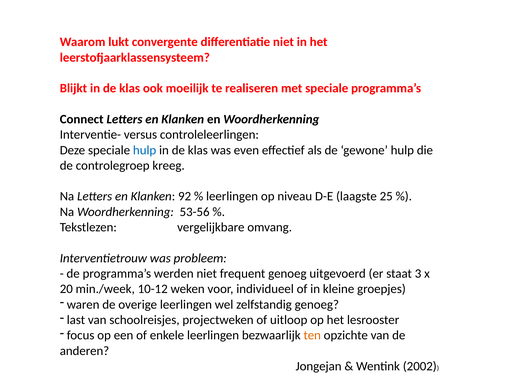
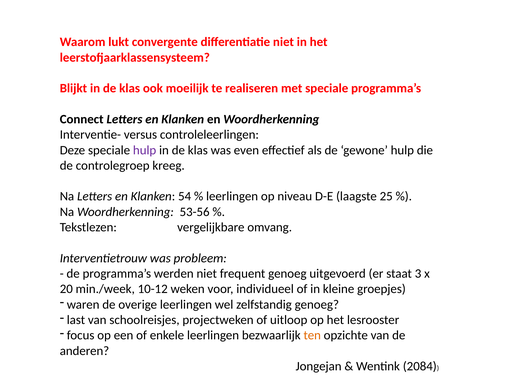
hulp colour: blue -> purple (145, 150)
92: 92 -> 54 (185, 197)
2002: 2002 -> 2084 (420, 366)
